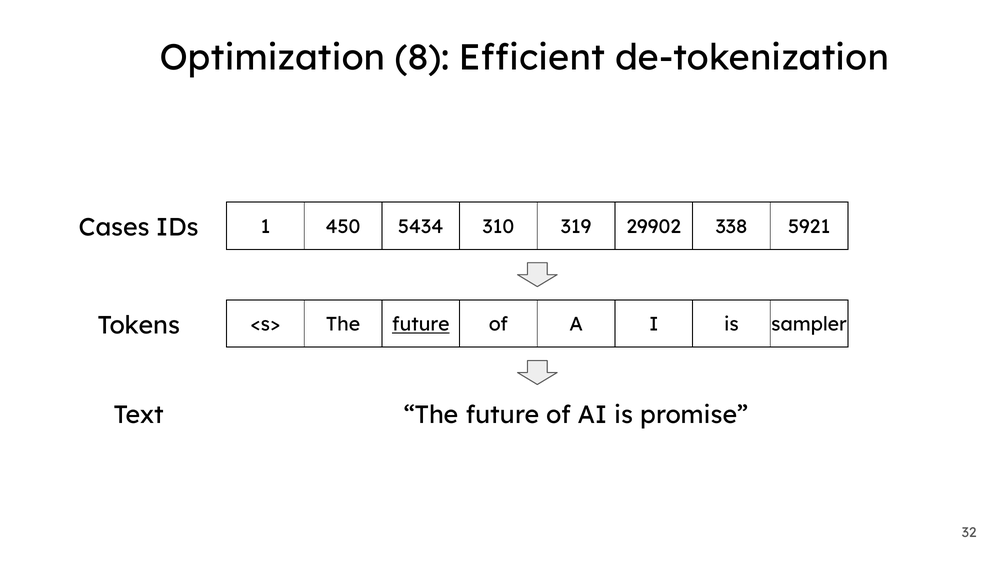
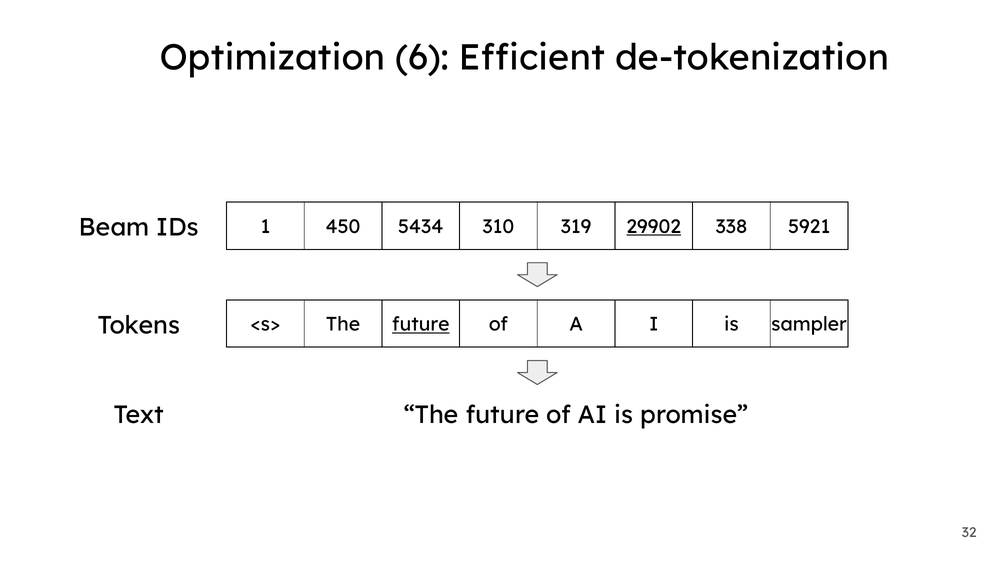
8: 8 -> 6 (422, 58)
Cases: Cases -> Beam (114, 227)
29902 underline: none -> present (654, 226)
